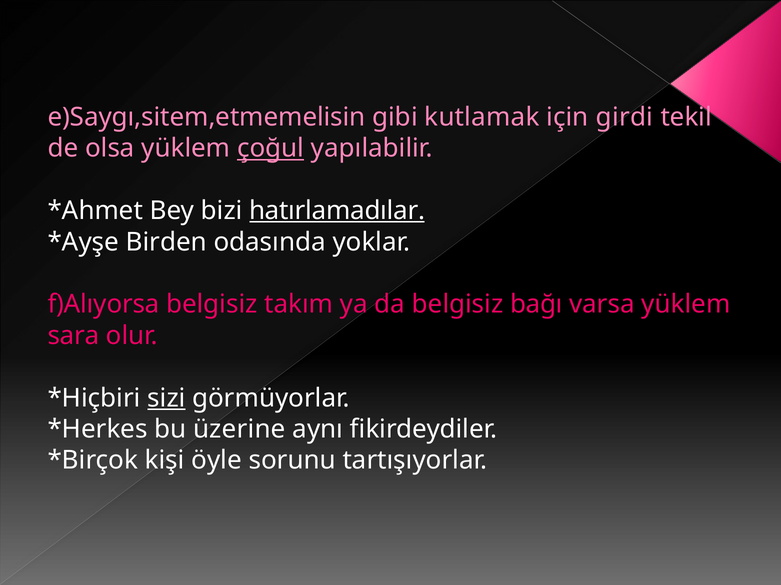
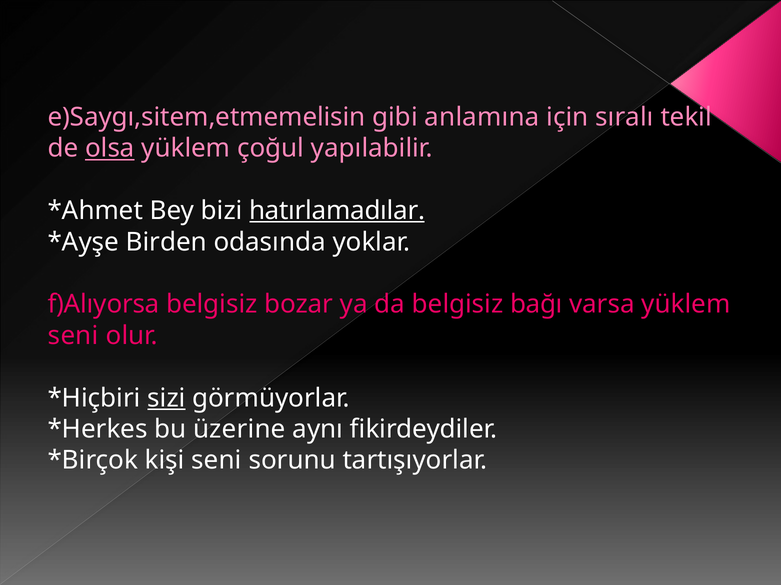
kutlamak: kutlamak -> anlamına (482, 117)
girdi: girdi -> sıralı (624, 117)
olsa underline: none -> present (110, 149)
çoğul underline: present -> none (271, 149)
takım: takım -> bozar (299, 305)
sara: sara -> seni (73, 336)
kişi öyle: öyle -> seni (216, 461)
